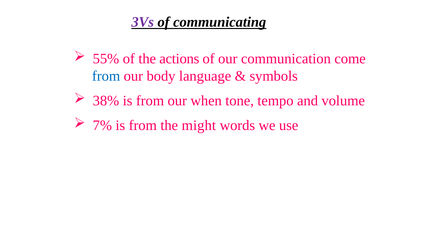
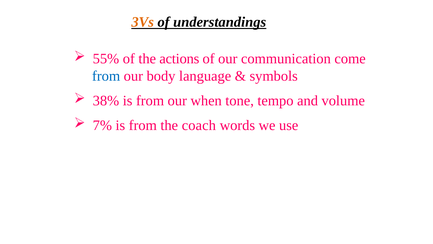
3Vs colour: purple -> orange (143, 22)
communicating: communicating -> understandings (220, 22)
might: might -> coach (199, 125)
